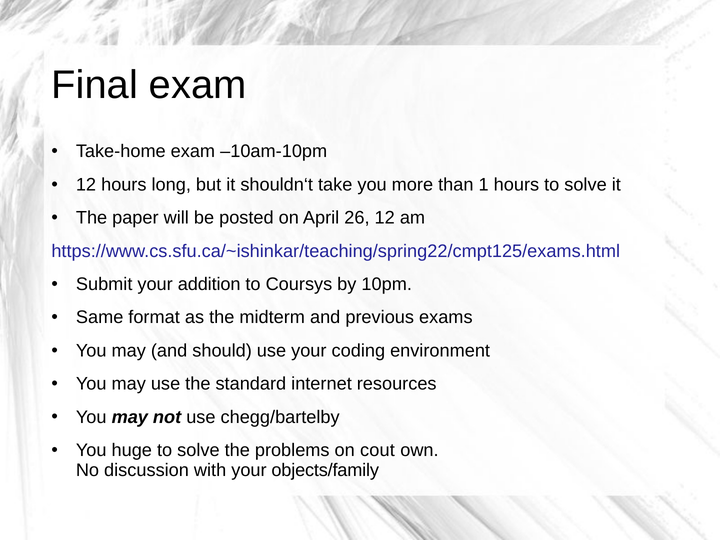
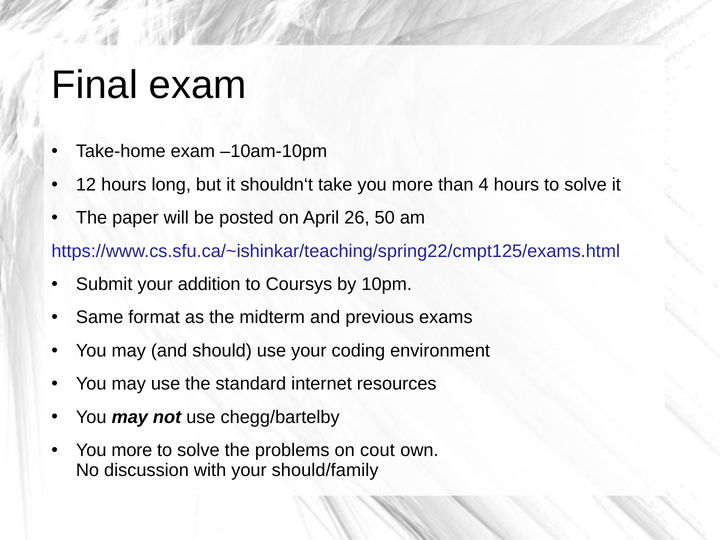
1: 1 -> 4 (484, 185)
26 12: 12 -> 50 (385, 218)
huge: huge -> more (132, 450)
objects/family: objects/family -> should/family (325, 470)
